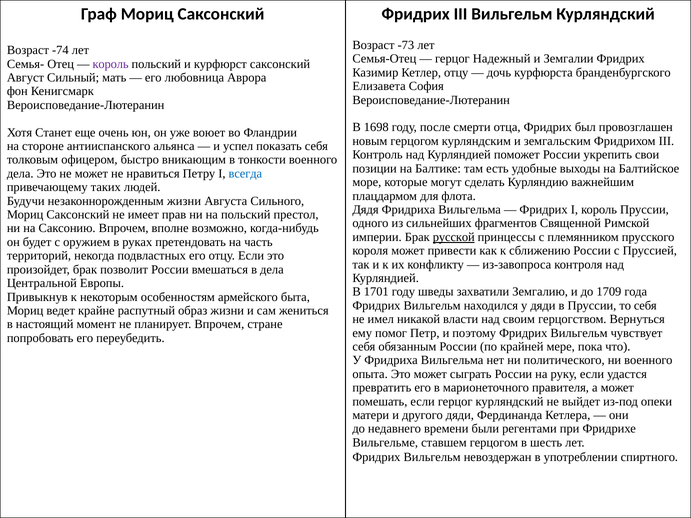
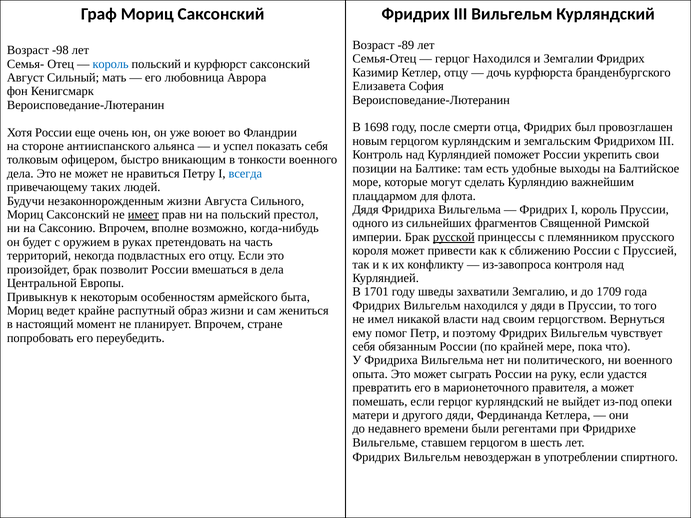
-73: -73 -> -89 (406, 45)
-74: -74 -> -98 (60, 50)
герцог Надежный: Надежный -> Находился (502, 59)
король colour: purple -> blue (111, 64)
Хотя Станет: Станет -> России (54, 133)
имеет underline: none -> present (143, 215)
то себя: себя -> того (645, 306)
